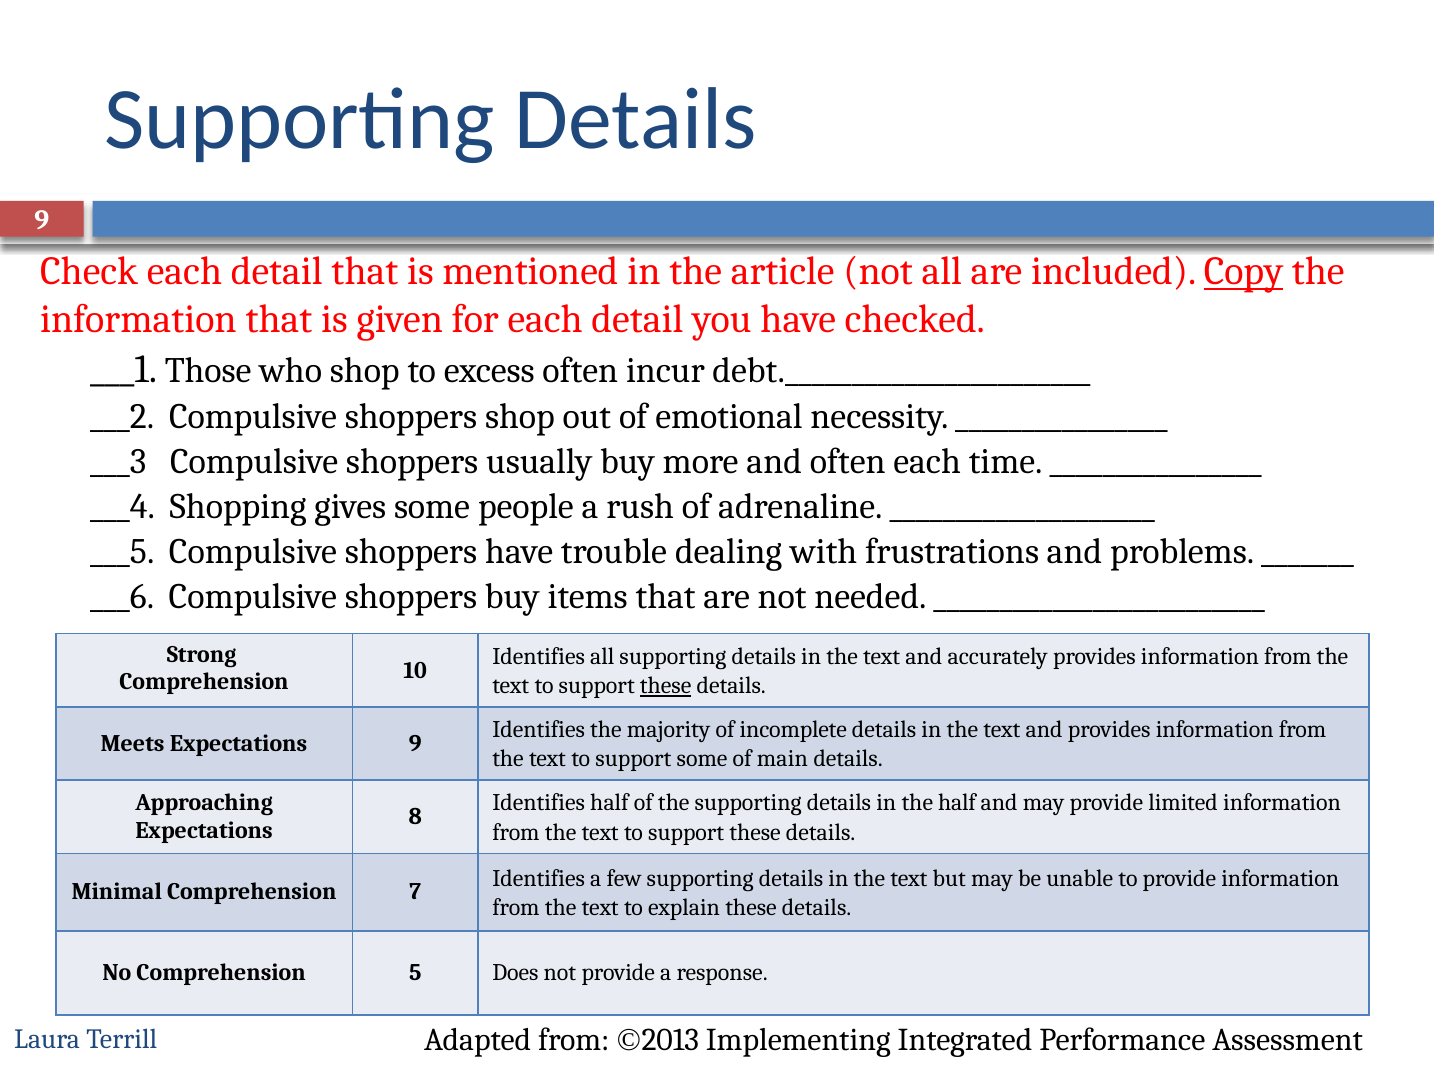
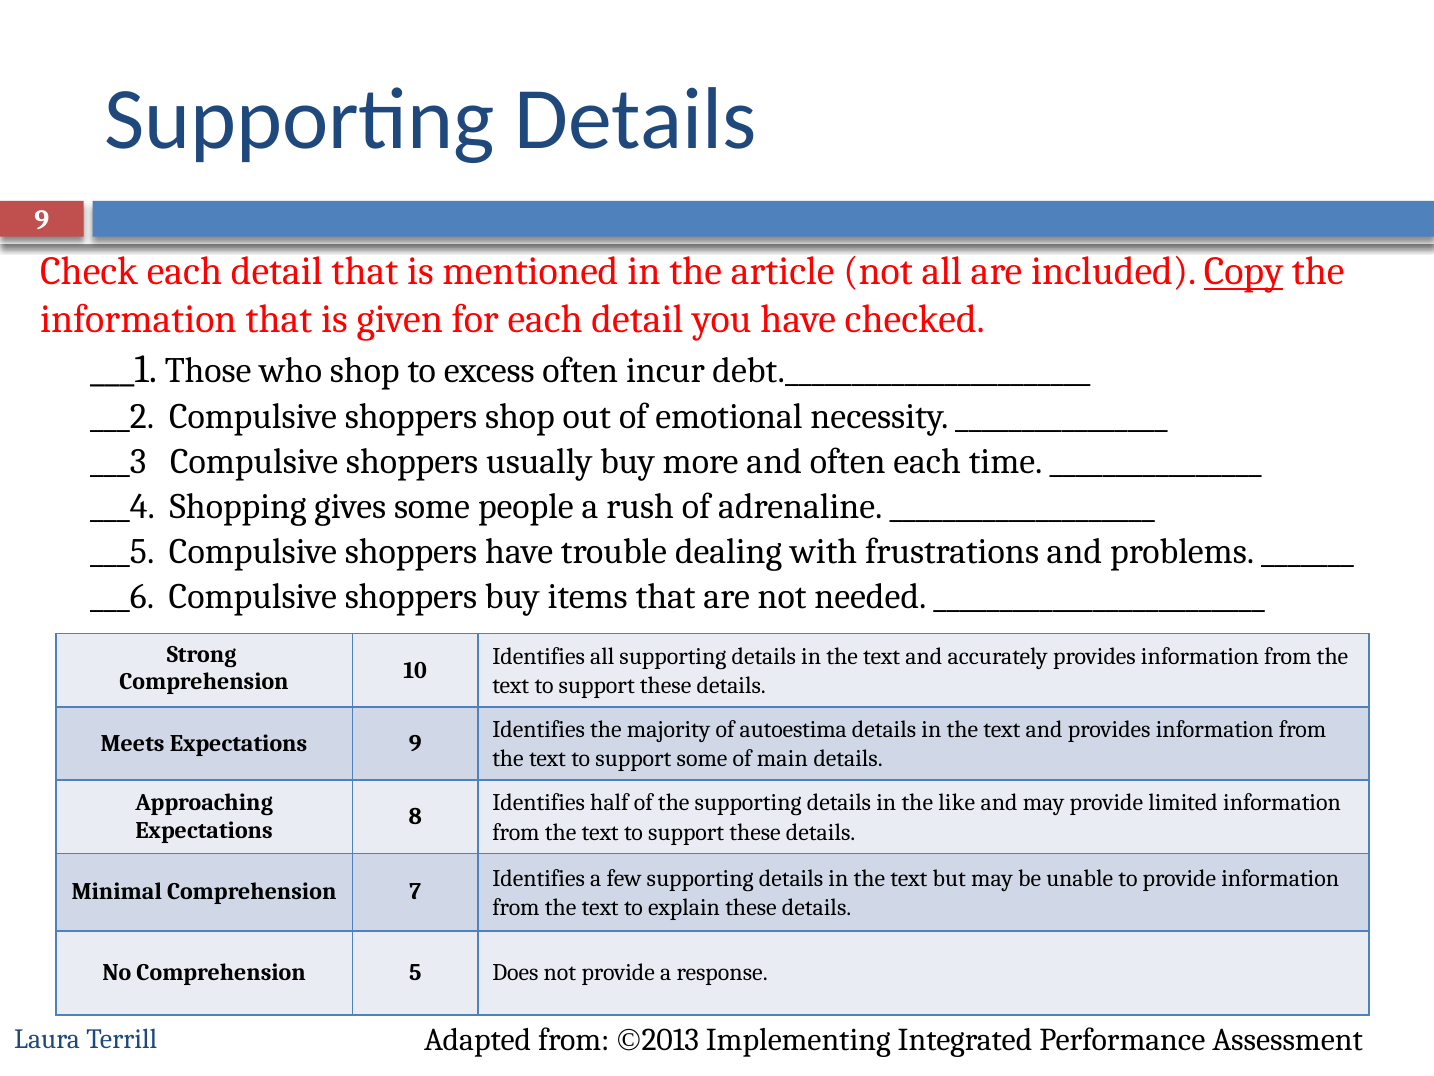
these underline: present -> none (666, 685)
incomplete: incomplete -> autoestima (793, 729)
the half: half -> like (957, 802)
